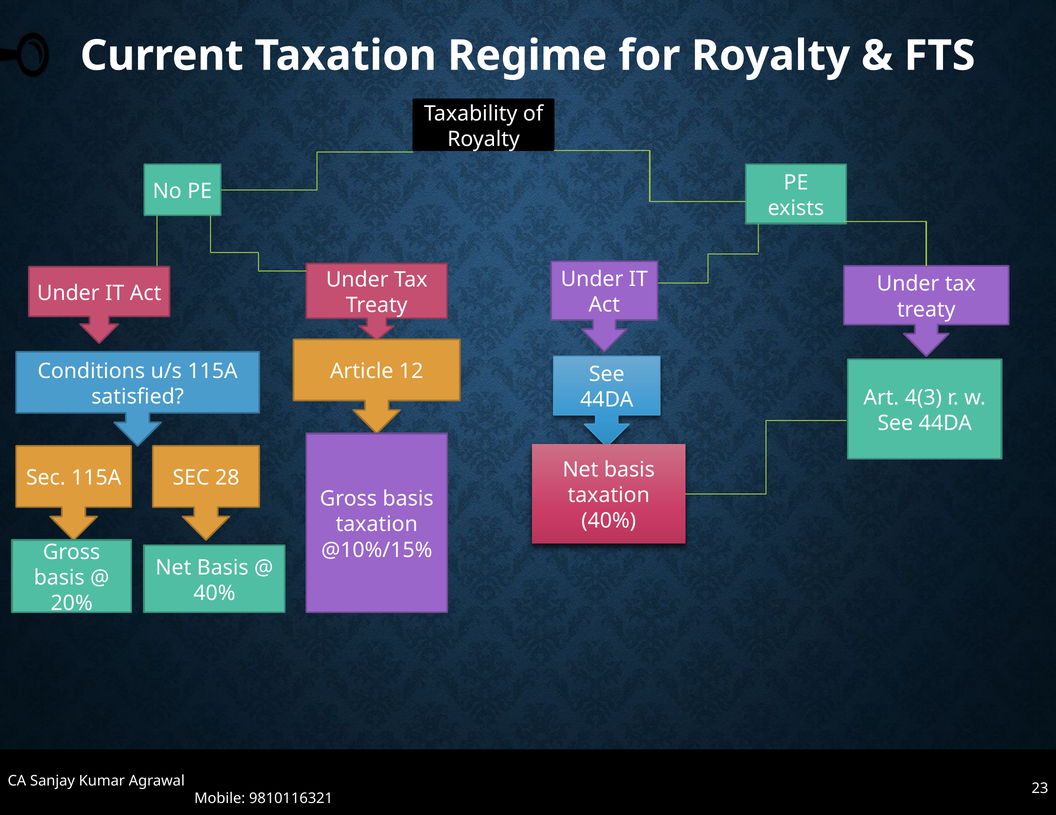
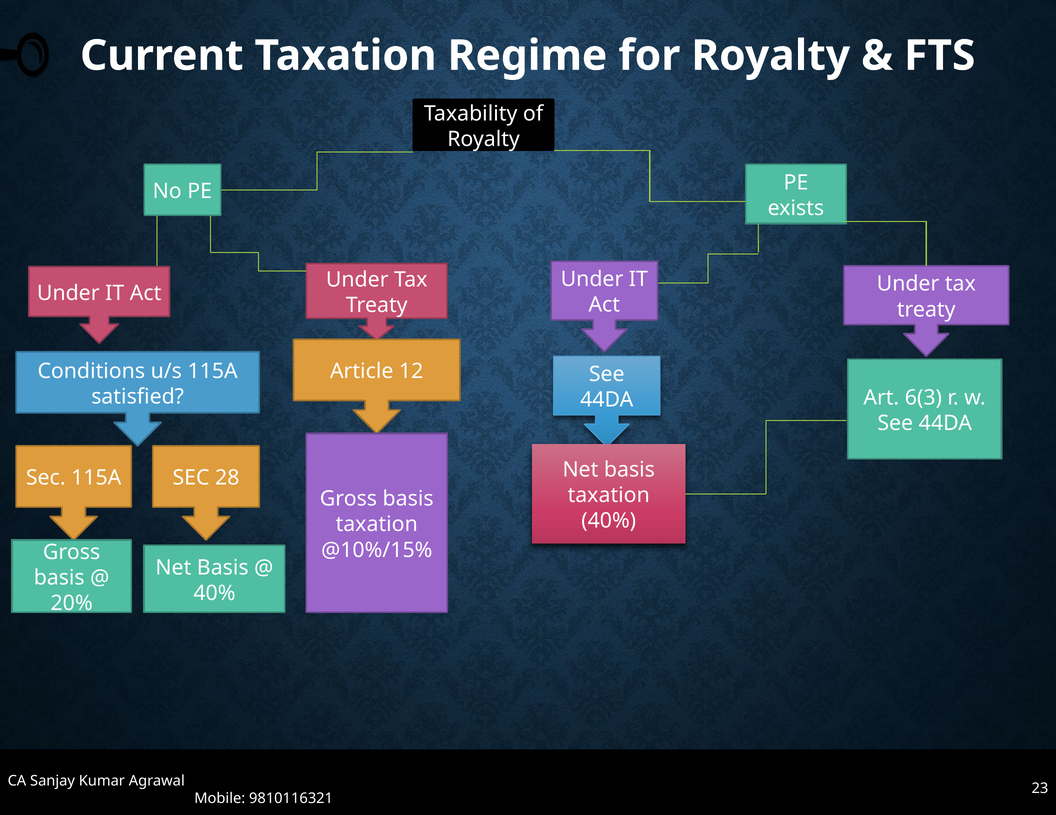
4(3: 4(3 -> 6(3 (923, 398)
